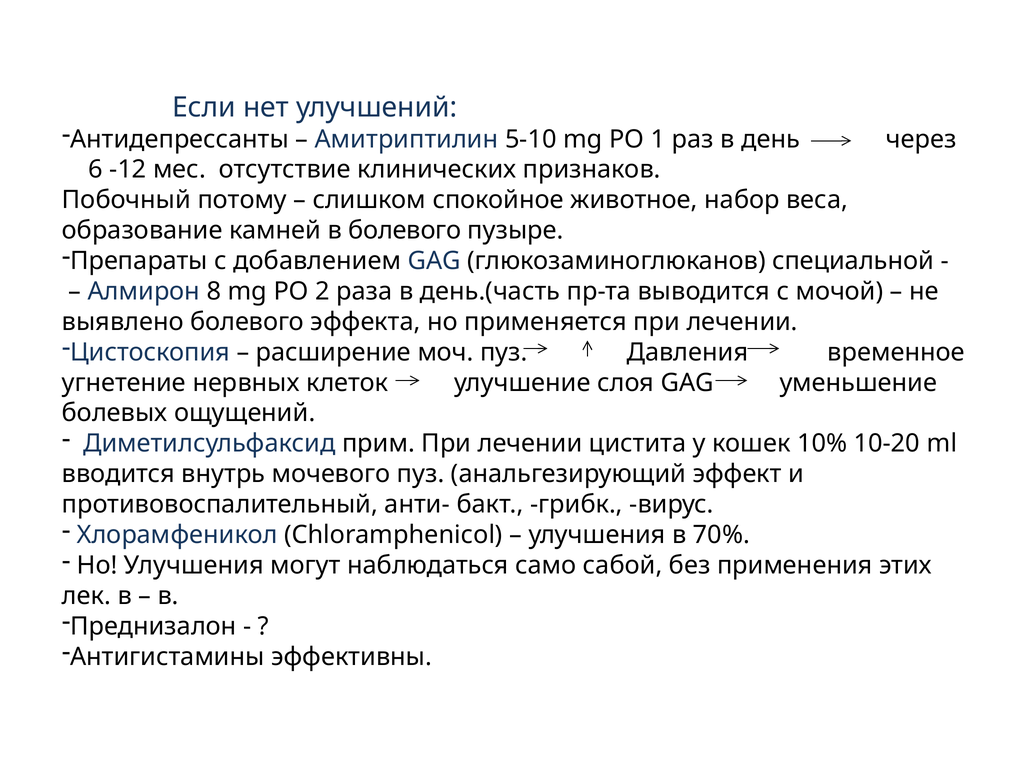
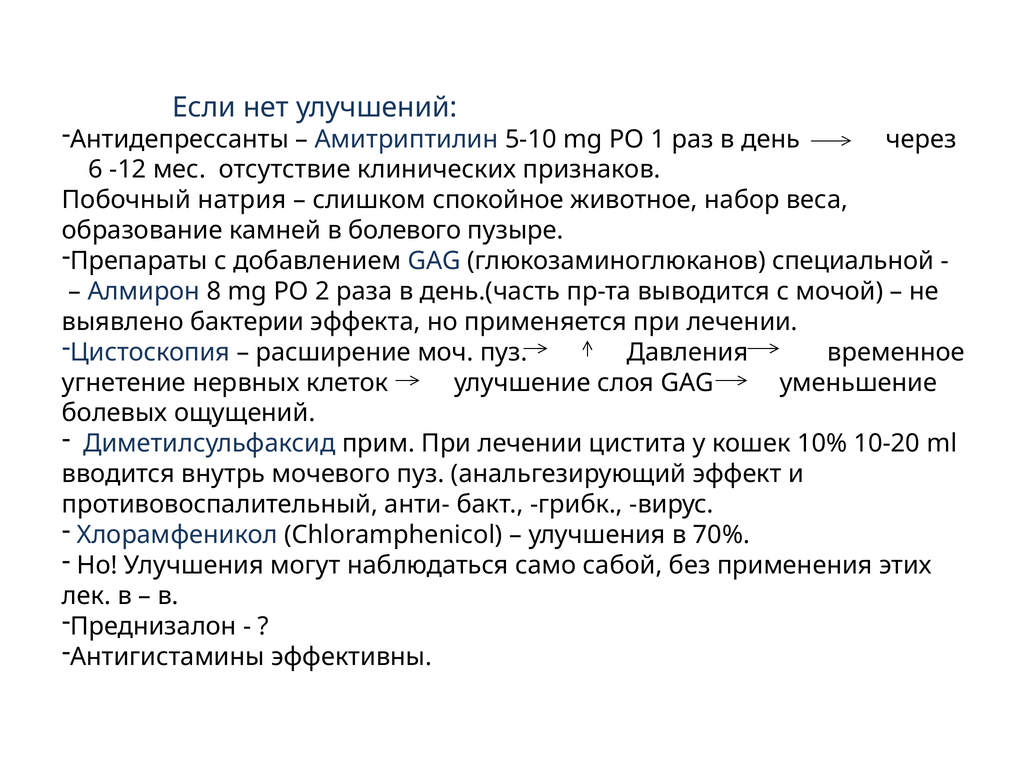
потому: потому -> натрия (242, 200)
выявлено болевого: болевого -> бактерии (247, 322)
